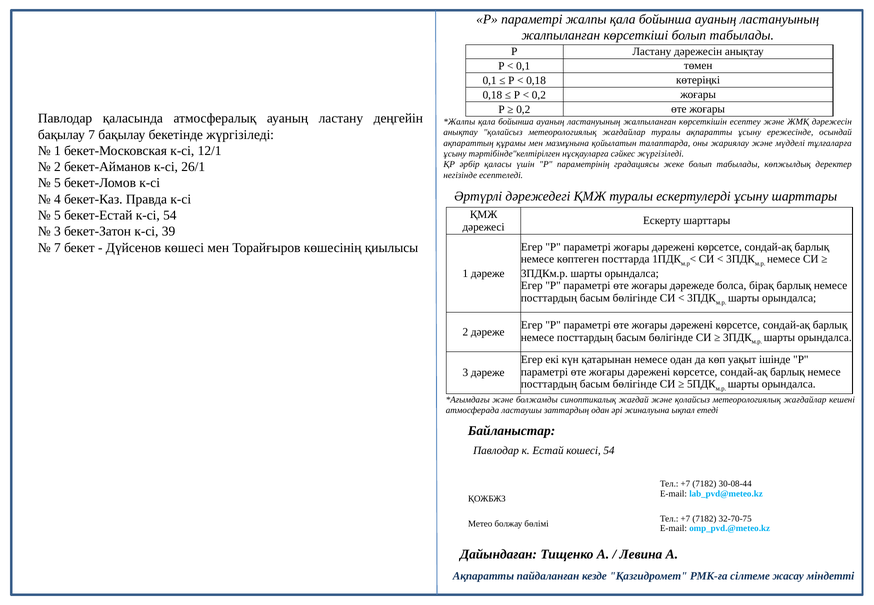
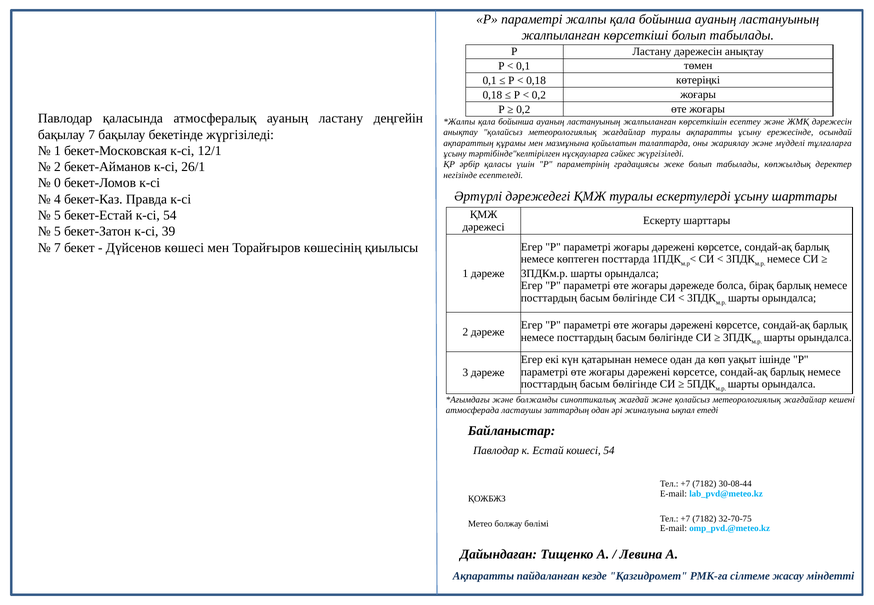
5: 5 -> 0 (57, 183)
3: 3 -> 5 (57, 231)
